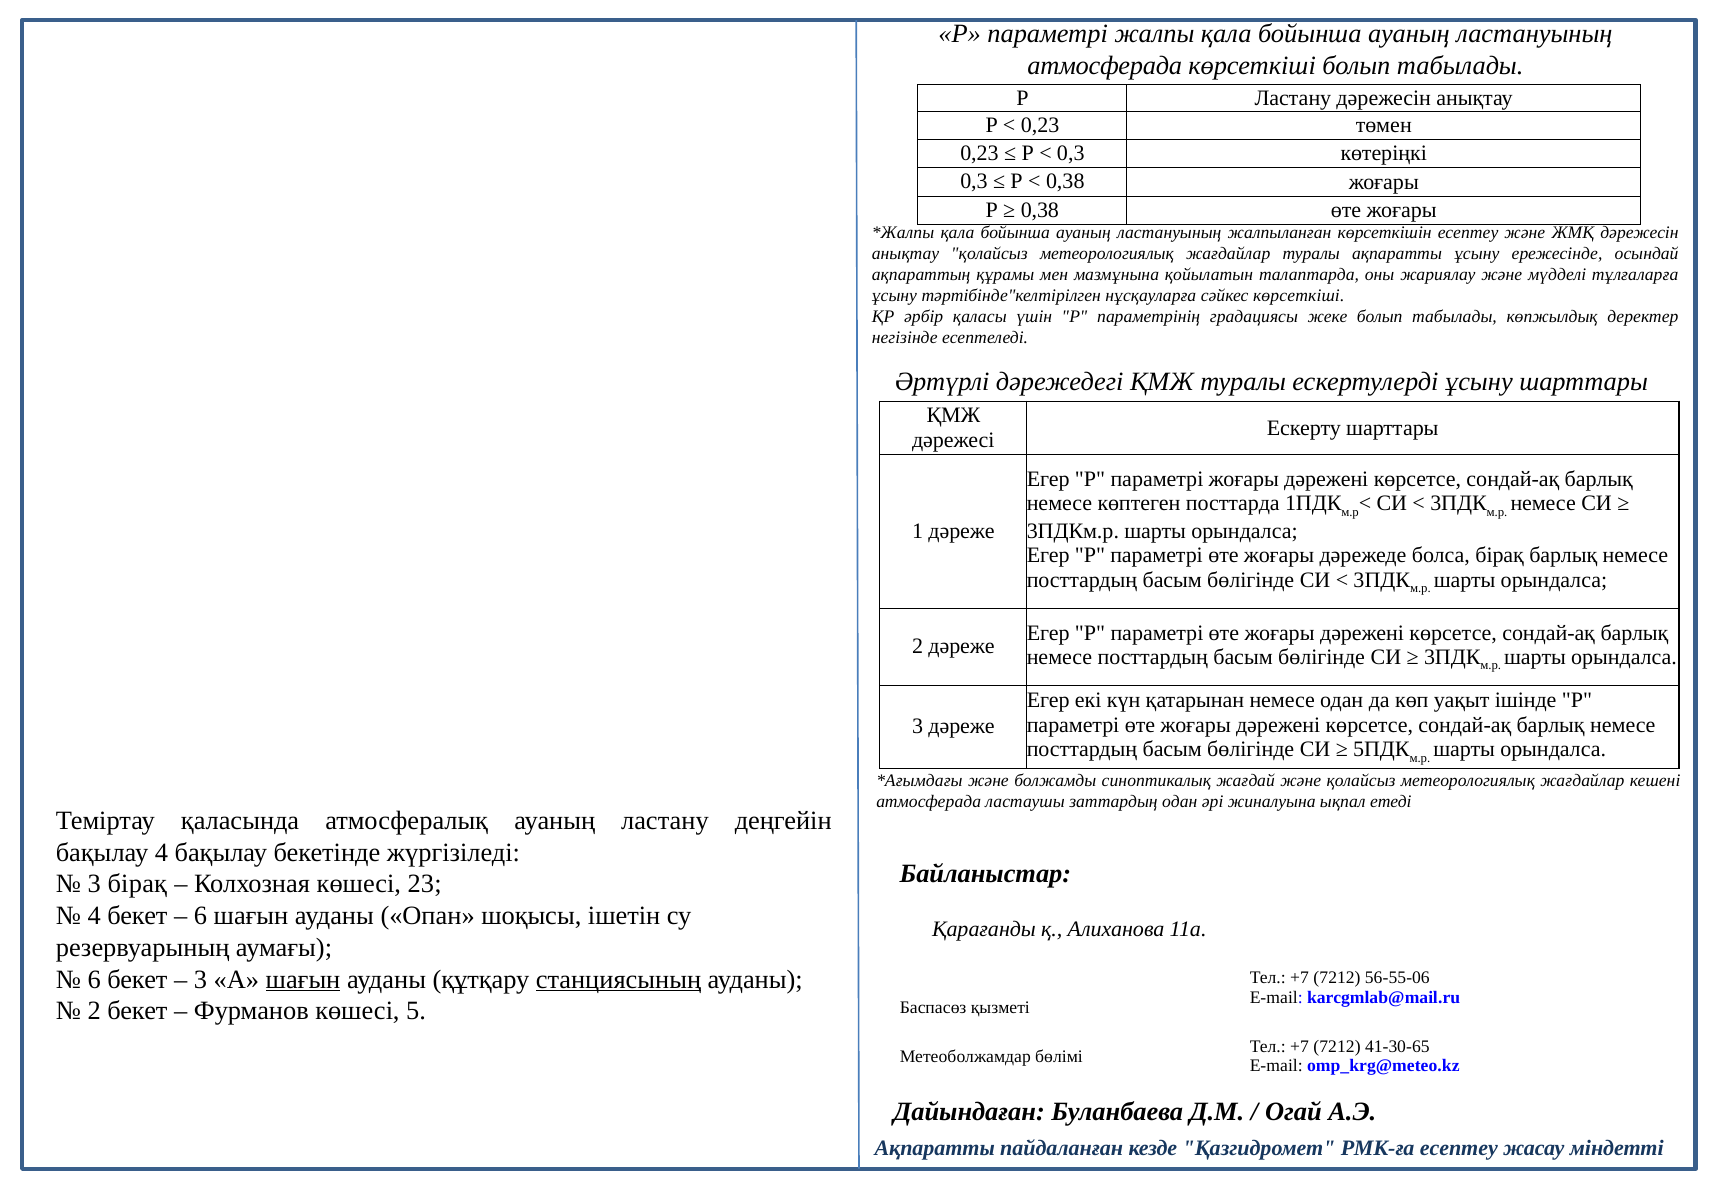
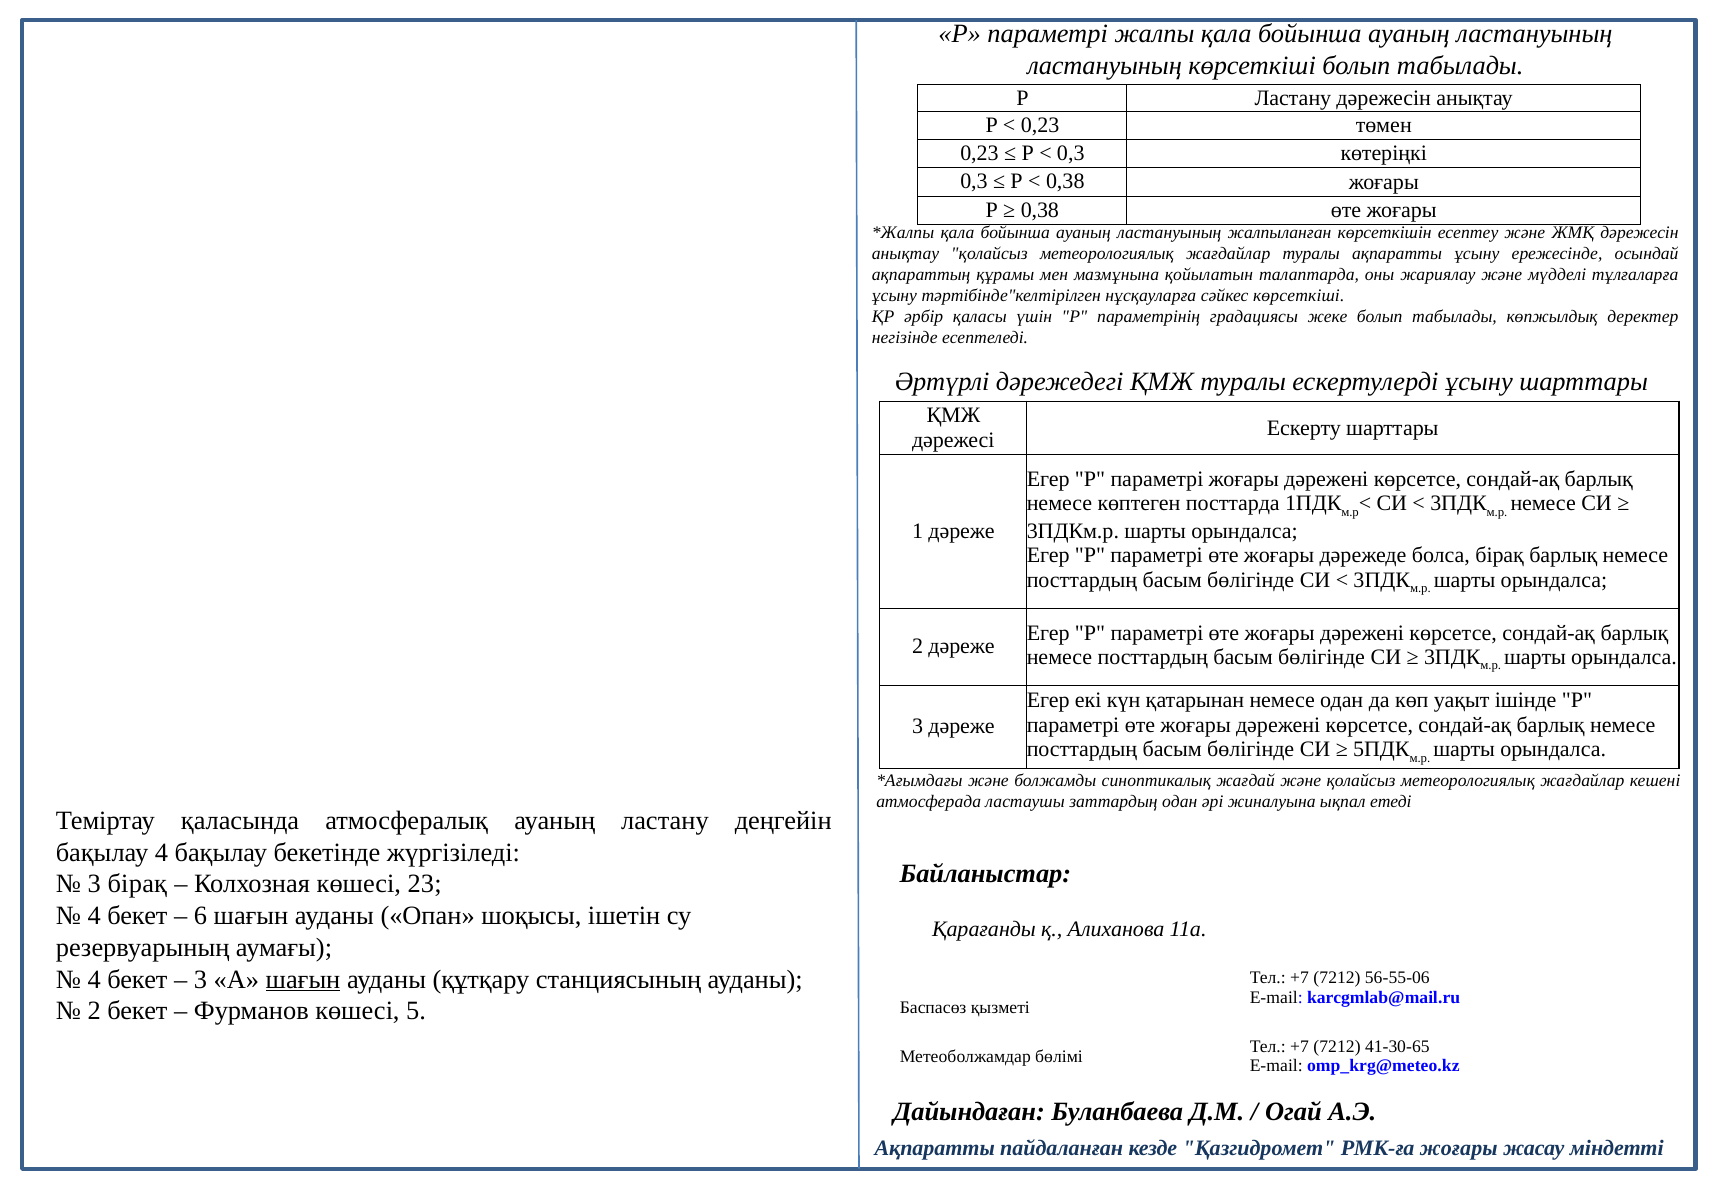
атмосферада: атмосферада -> ластануының (1105, 66)
6: 6 -> 4 (94, 980)
станциясының underline: present -> none (619, 980)
РМК-ға есептеу: есептеу -> жоғары (1459, 1149)
